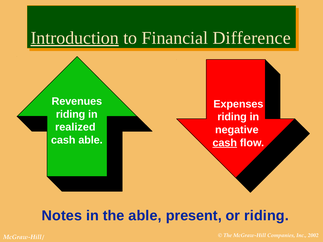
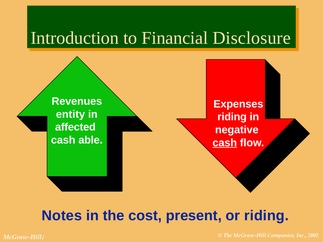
Introduction underline: present -> none (75, 38)
Difference: Difference -> Disclosure (252, 38)
riding: riding -> entity (70, 114)
realized: realized -> affected (75, 127)
the able: able -> cost (145, 216)
